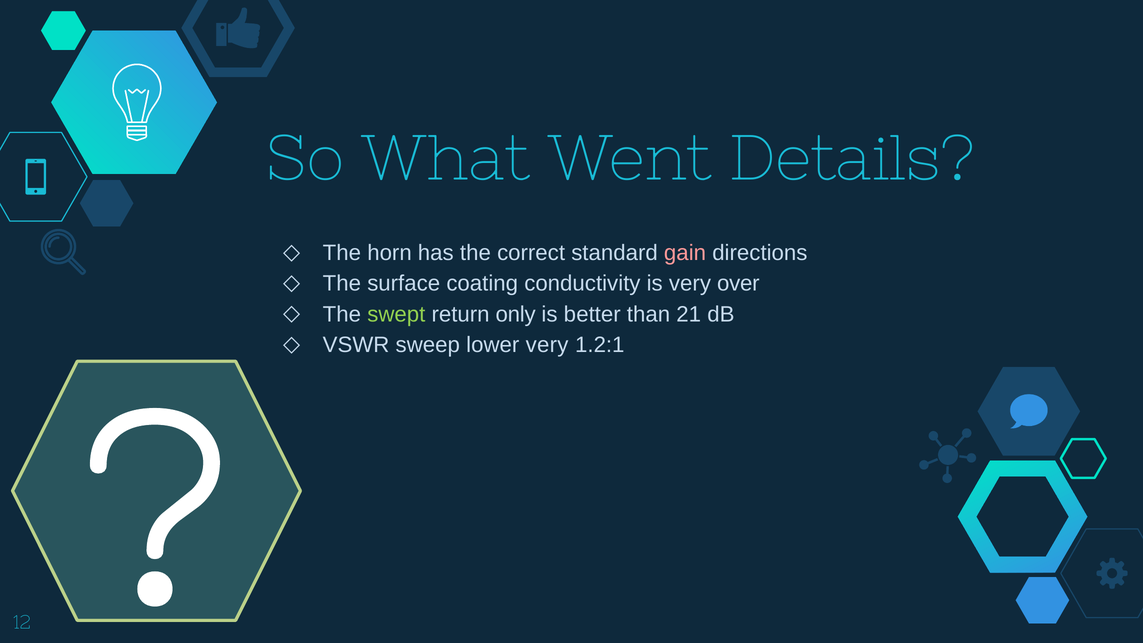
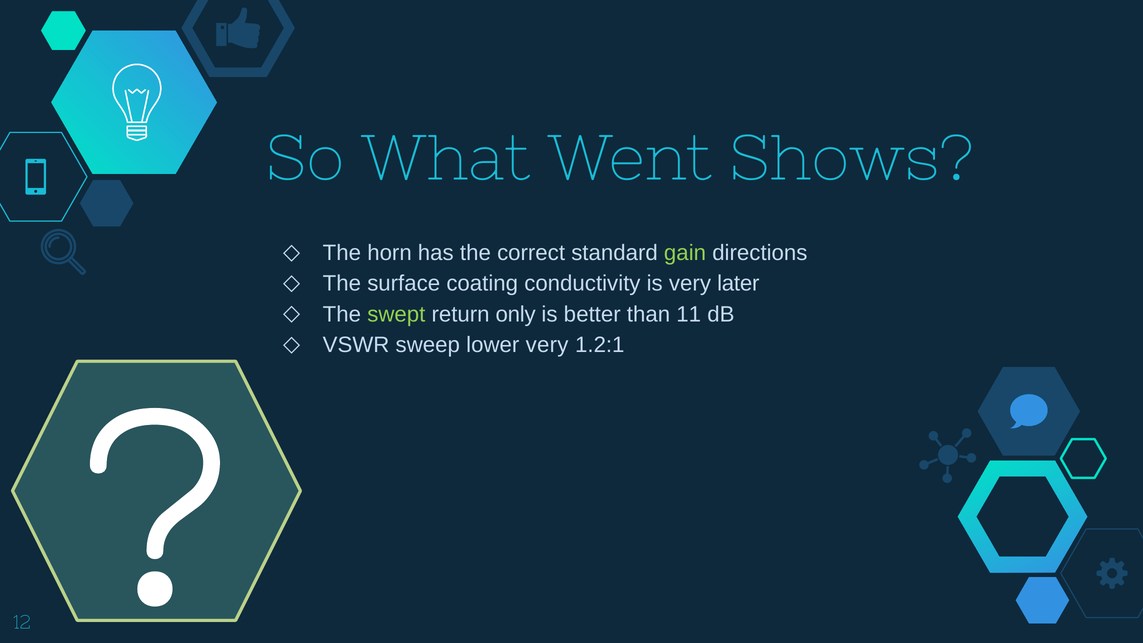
Details: Details -> Shows (852, 159)
gain colour: pink -> light green (685, 253)
over: over -> later (738, 284)
21: 21 -> 11 (689, 314)
